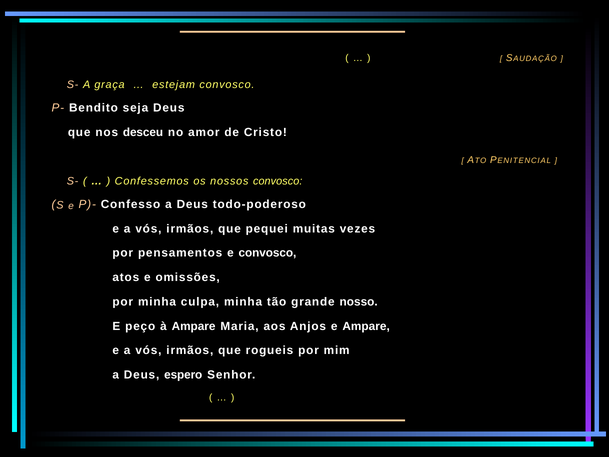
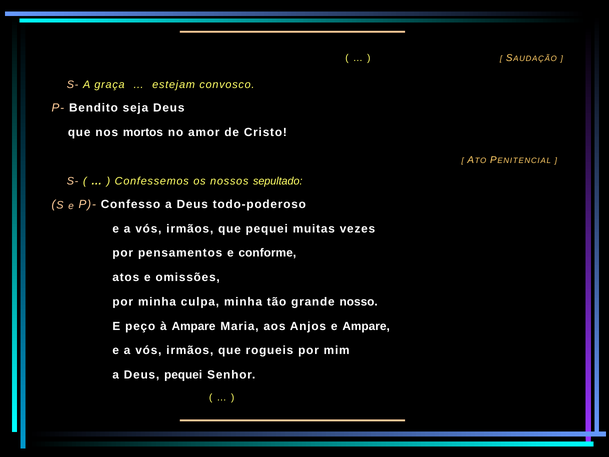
desceu: desceu -> mortos (143, 132)
nossos convosco: convosco -> sepultado (278, 181)
e convosco: convosco -> conforme (267, 253)
Deus espero: espero -> pequei (183, 375)
